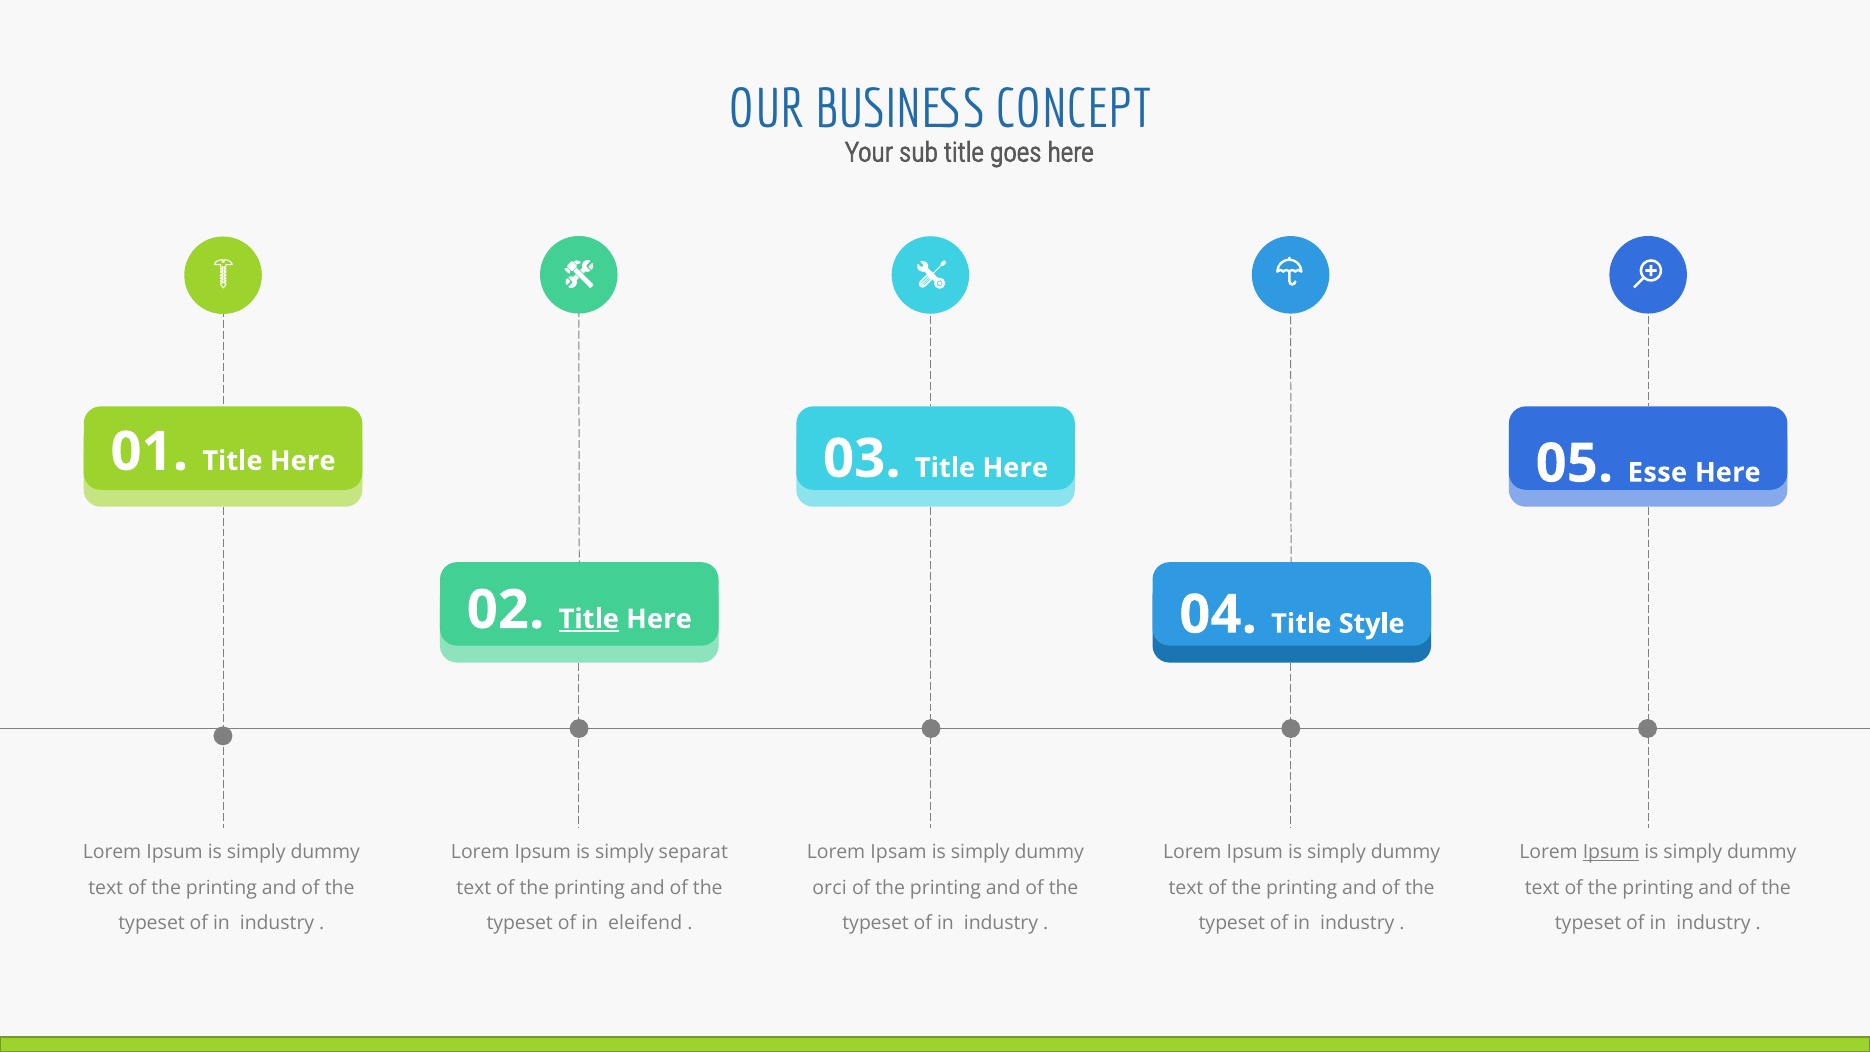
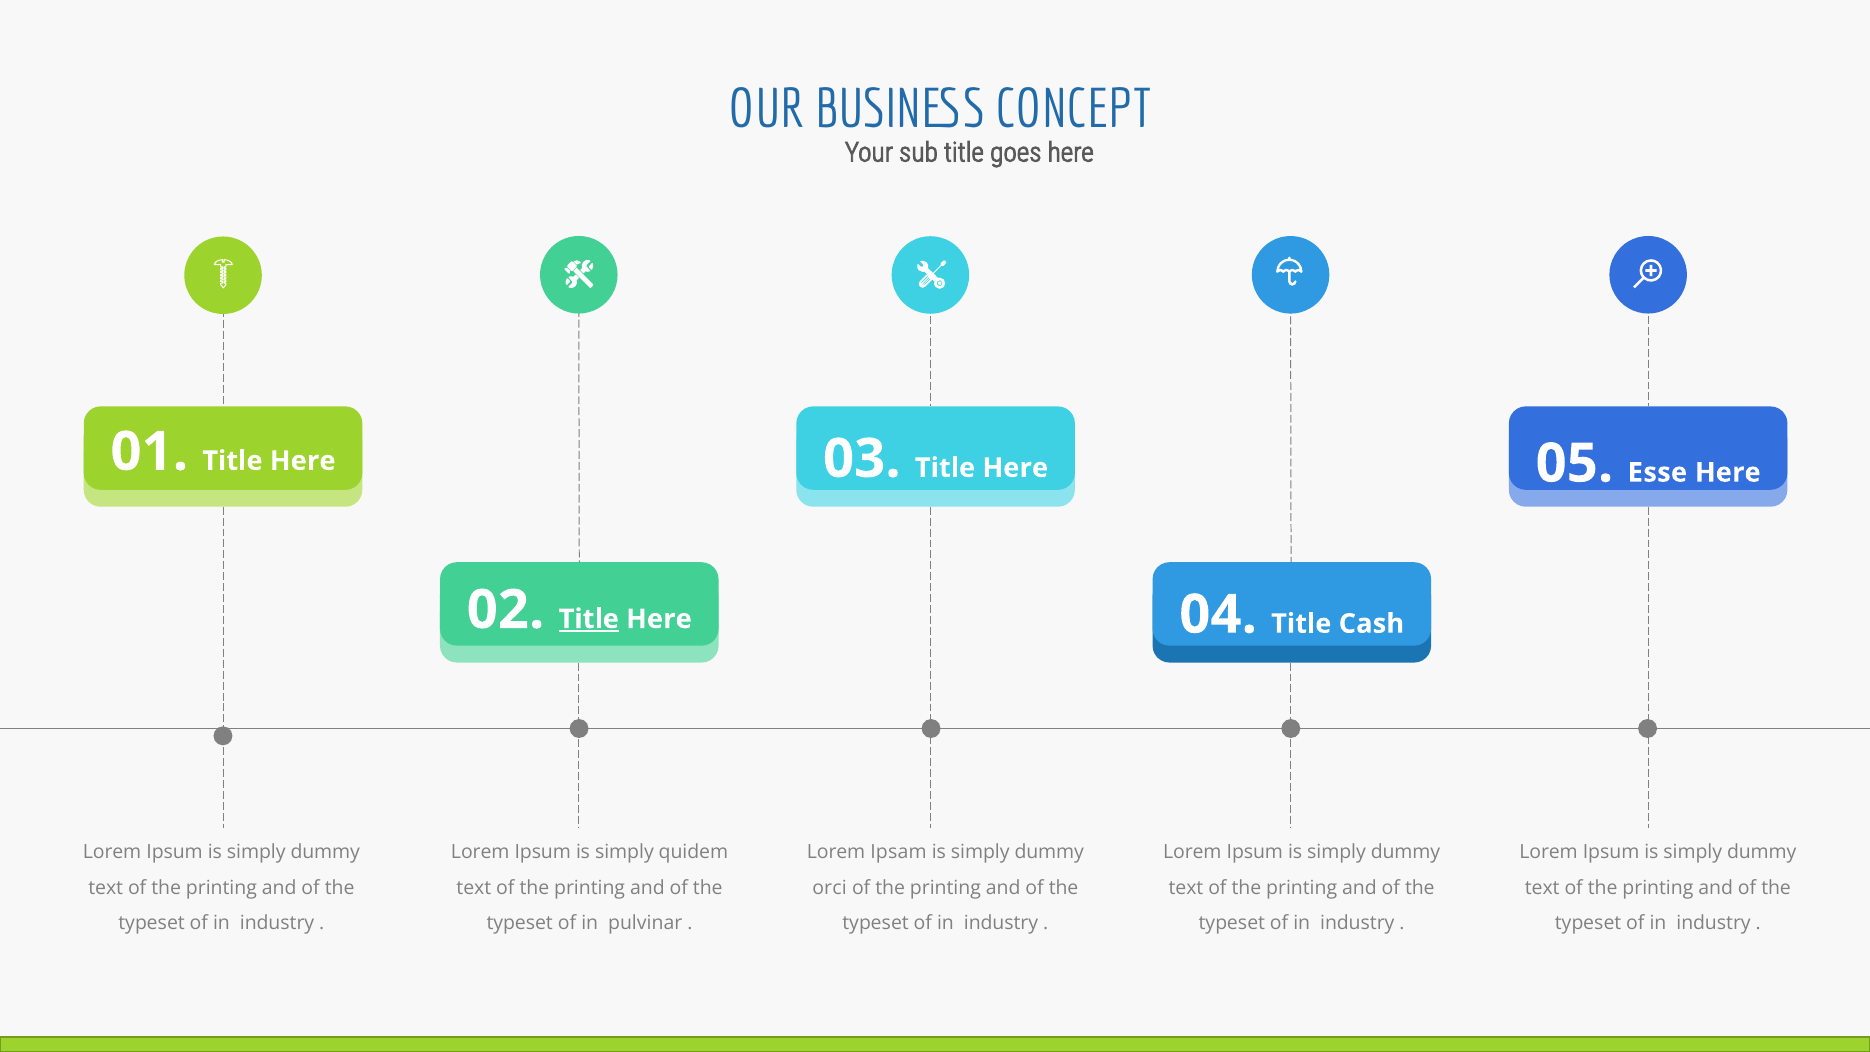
Style: Style -> Cash (1371, 624)
separat: separat -> quidem (693, 852)
Ipsum underline: present -> none (1611, 852)
eleifend: eleifend -> pulvinar (645, 923)
